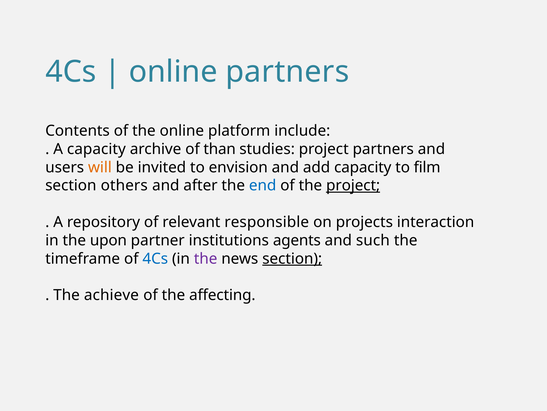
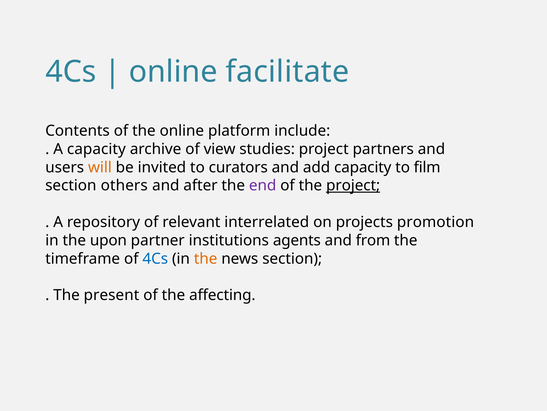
online partners: partners -> facilitate (287, 72)
than: than -> view (220, 149)
envision: envision -> curators (238, 167)
end colour: blue -> purple (263, 185)
responsible: responsible -> interrelated (267, 222)
interaction: interaction -> promotion (435, 222)
such: such -> from (373, 240)
the colour: purple -> orange (206, 258)
section underline: present -> none (292, 258)
achieve: achieve -> present (111, 295)
